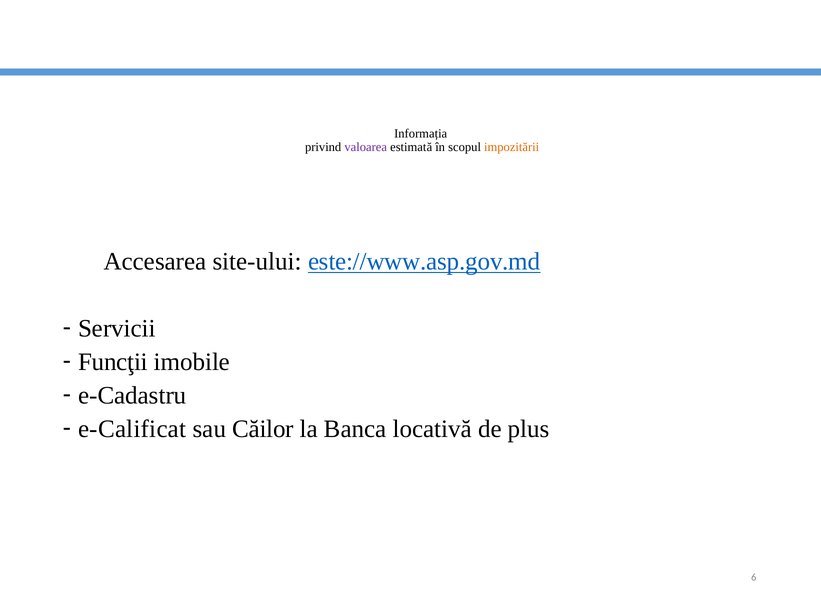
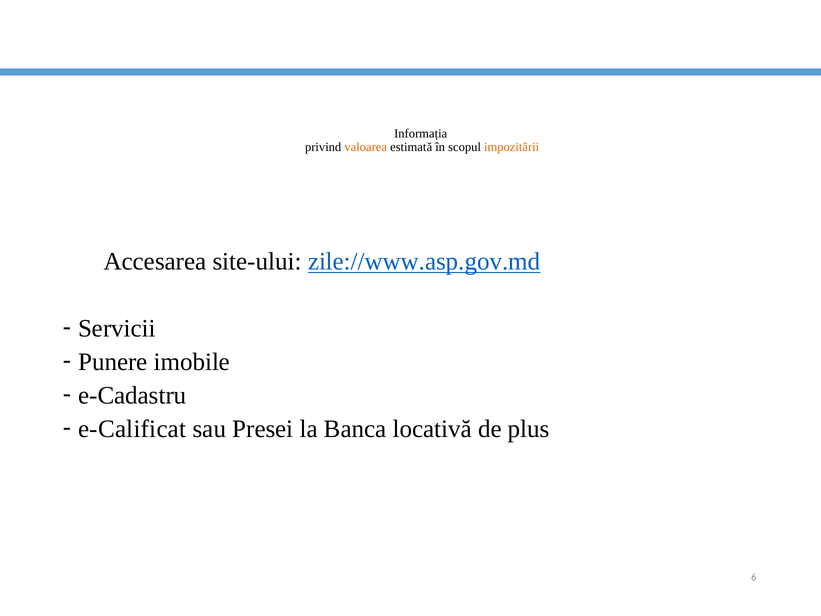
valoarea colour: purple -> orange (366, 147)
este://www.asp.gov.md: este://www.asp.gov.md -> zile://www.asp.gov.md (424, 261)
Funcţii: Funcţii -> Punere (113, 362)
Căilor: Căilor -> Presei (263, 429)
